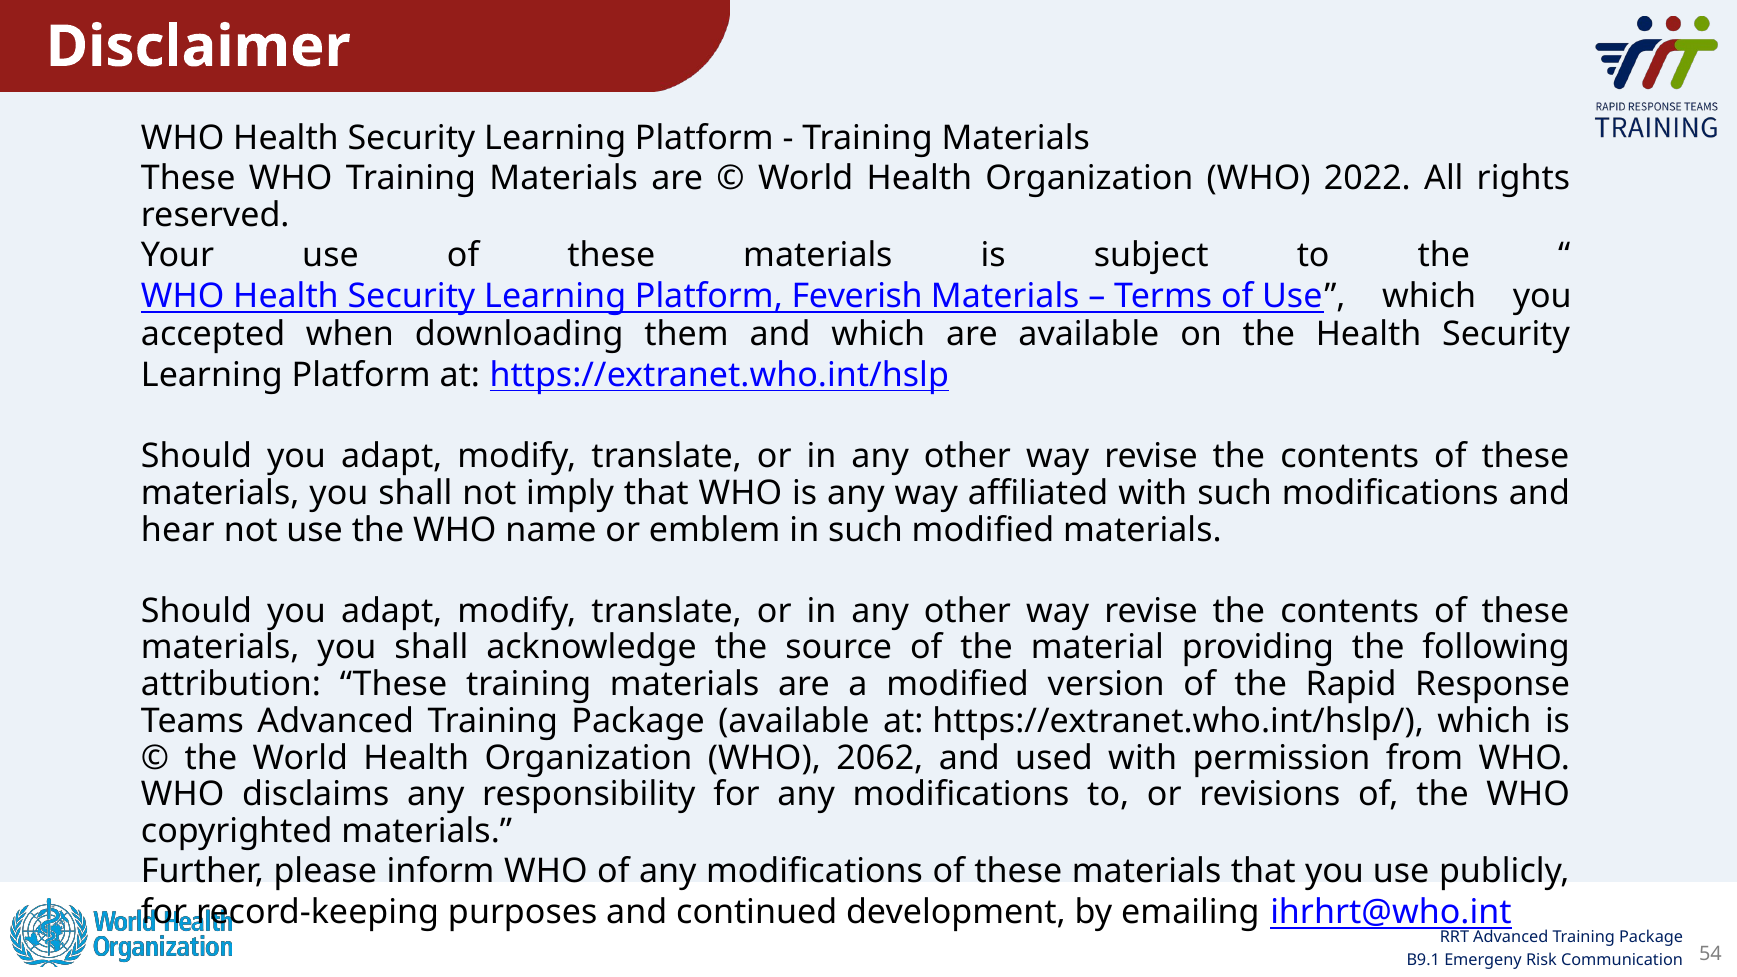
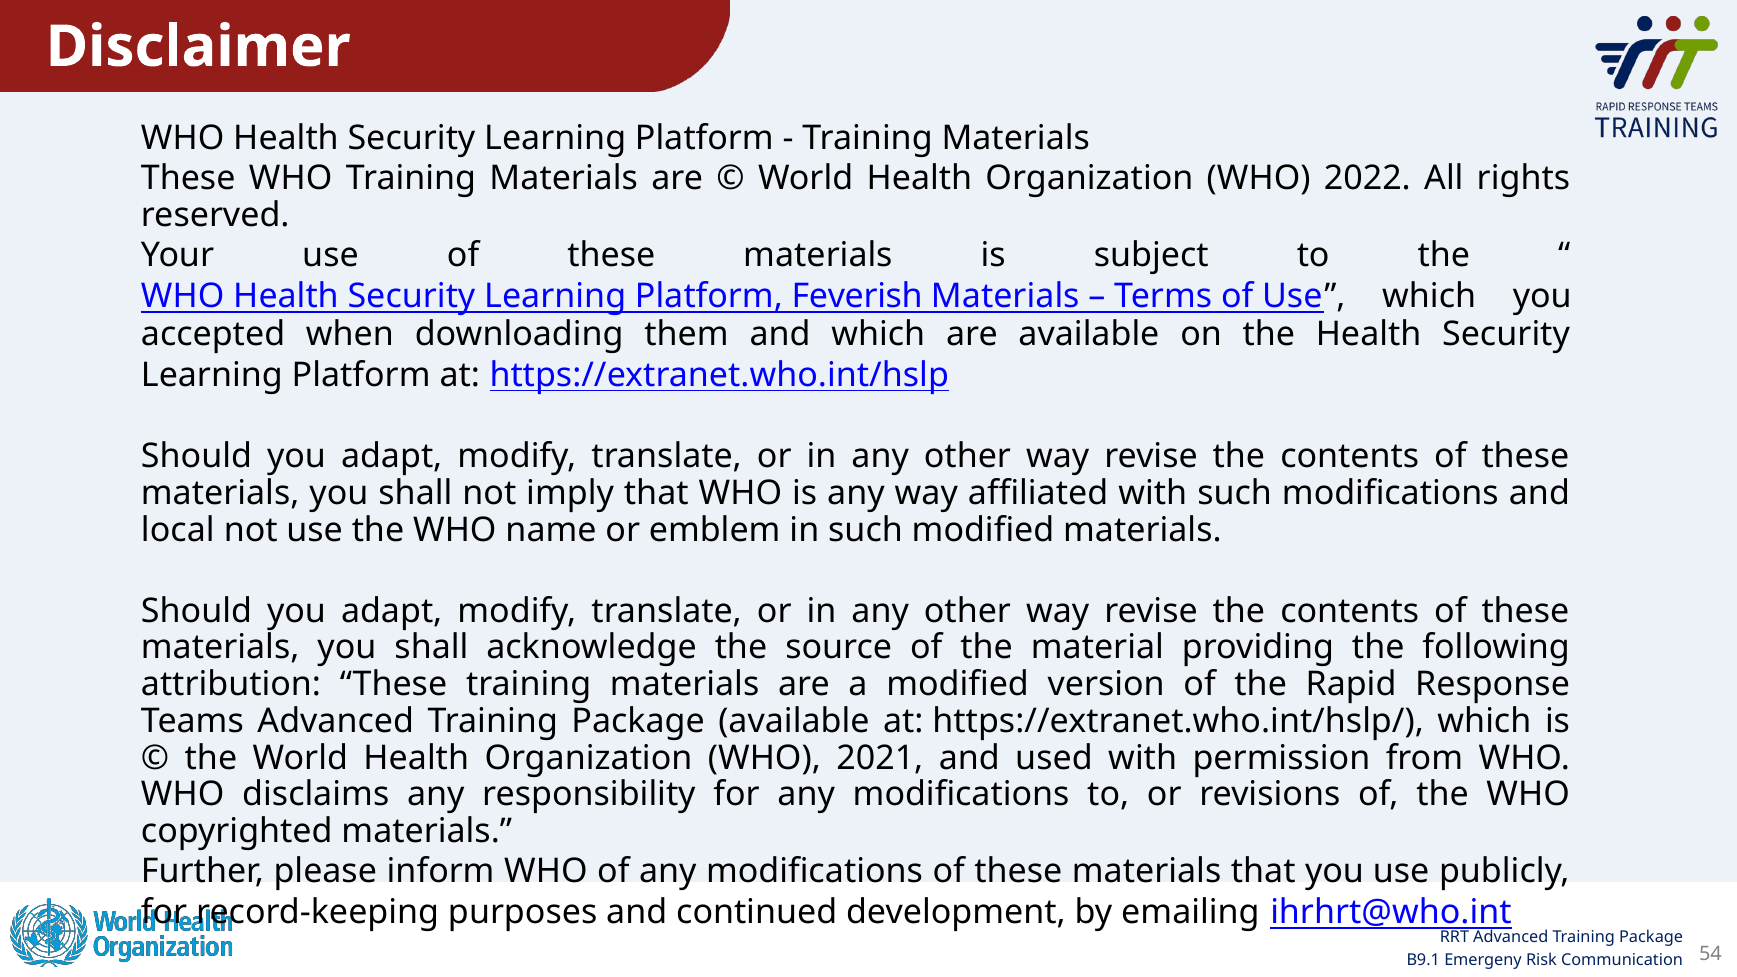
hear: hear -> local (178, 530)
2062: 2062 -> 2021 (880, 758)
